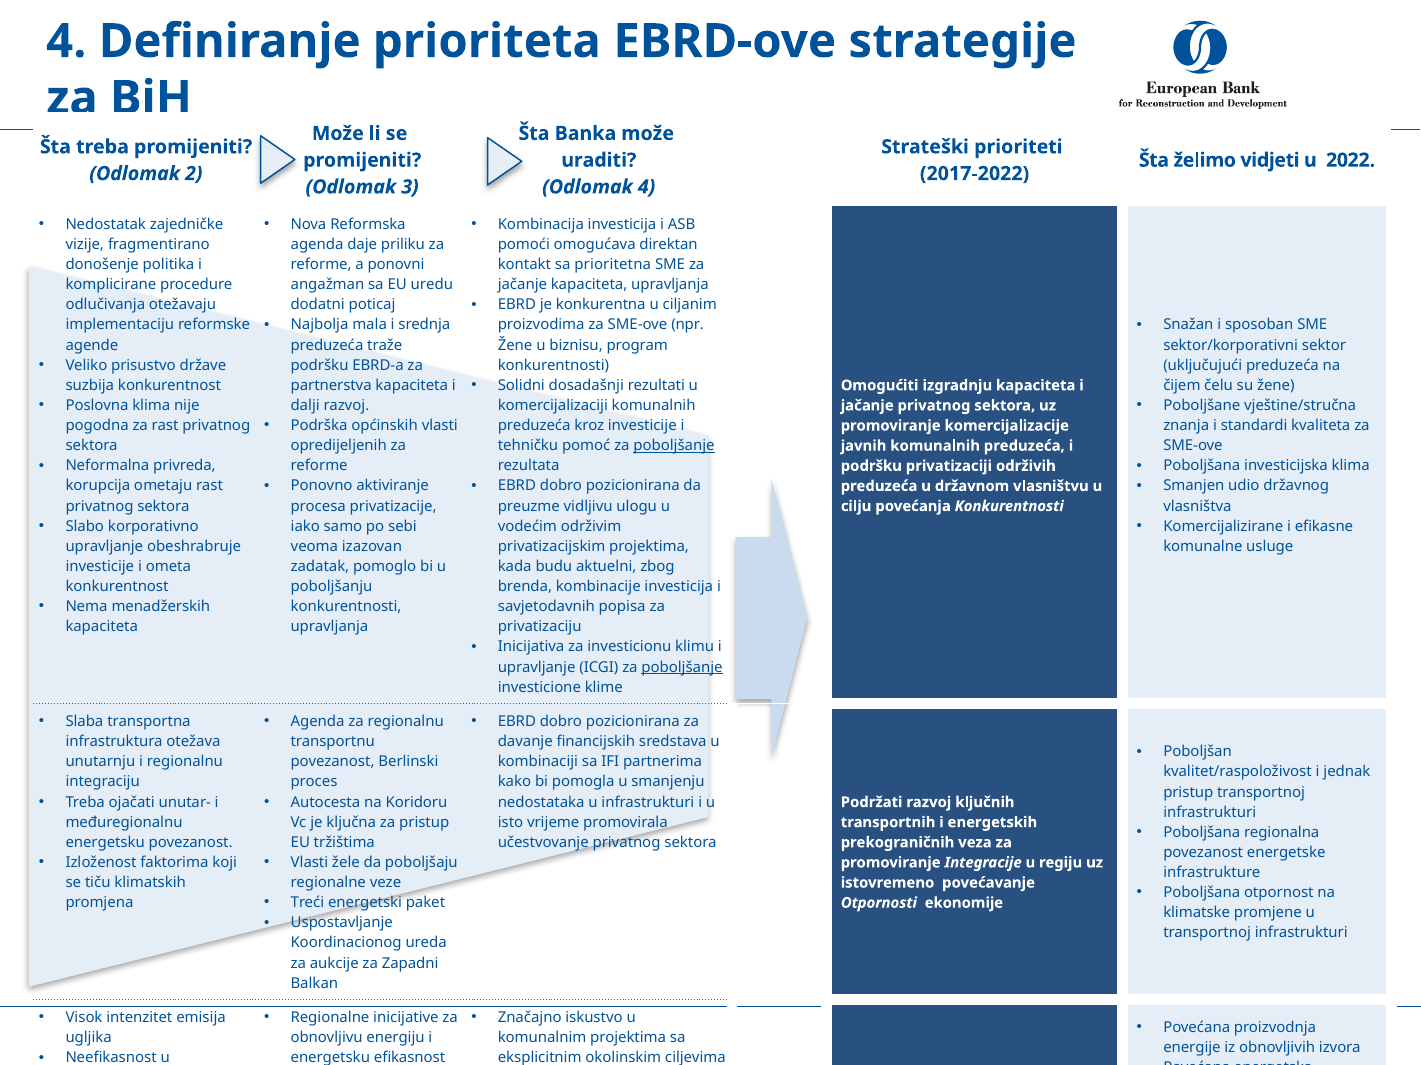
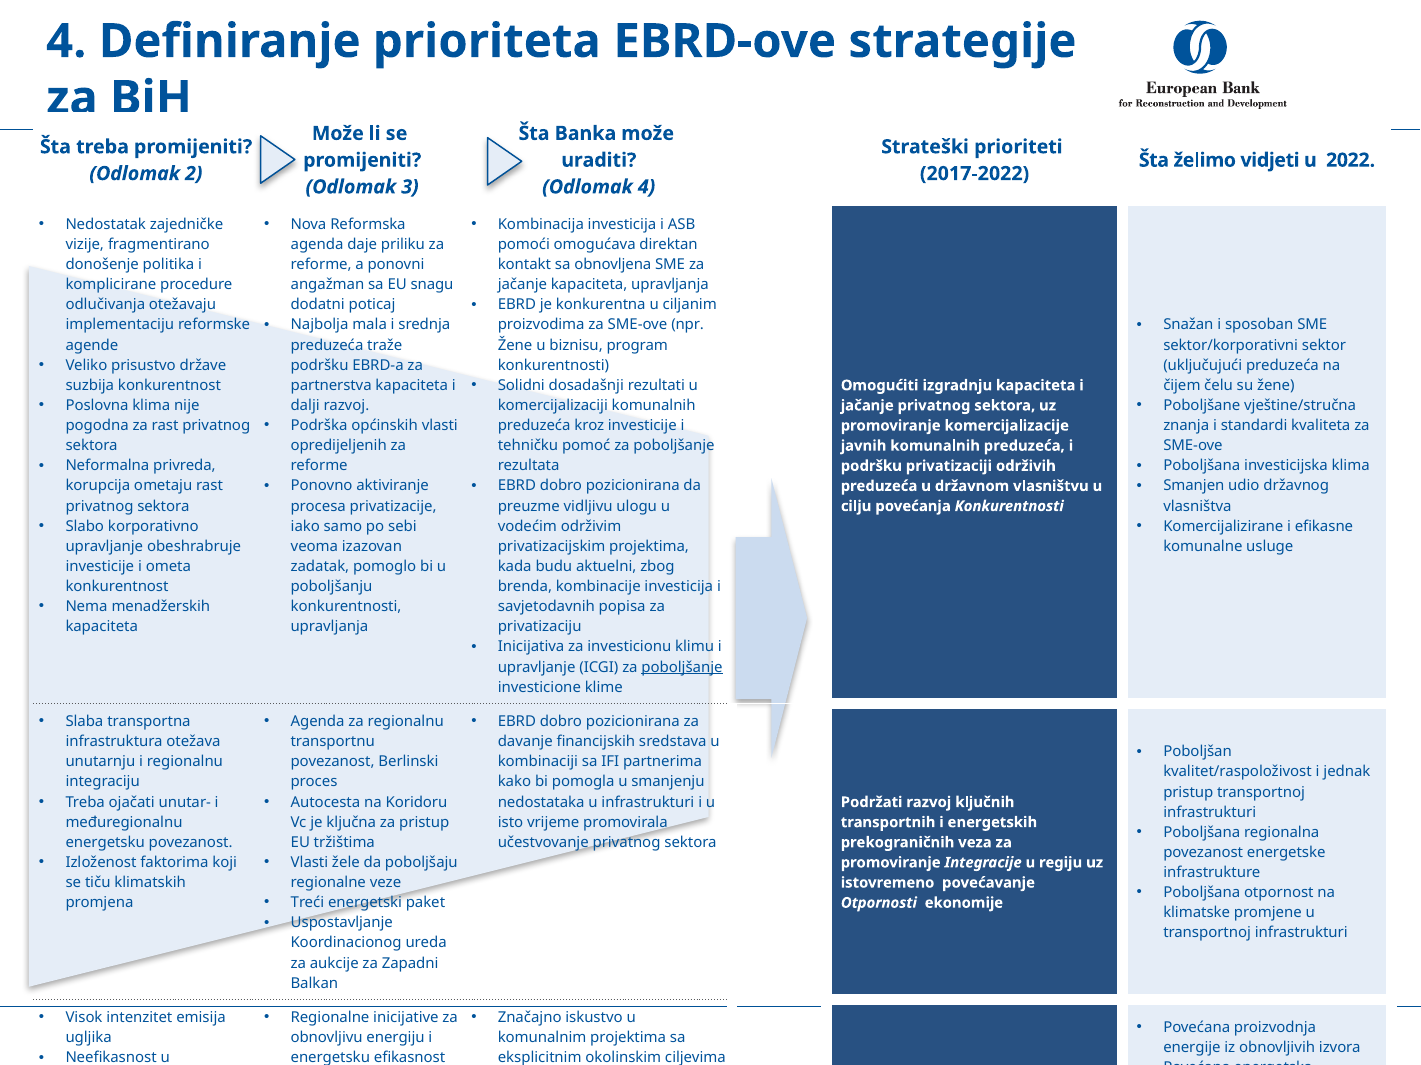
prioritetna: prioritetna -> obnovljena (613, 265)
uredu: uredu -> snagu (432, 285)
poboljšanje underline: present -> none (674, 446)
